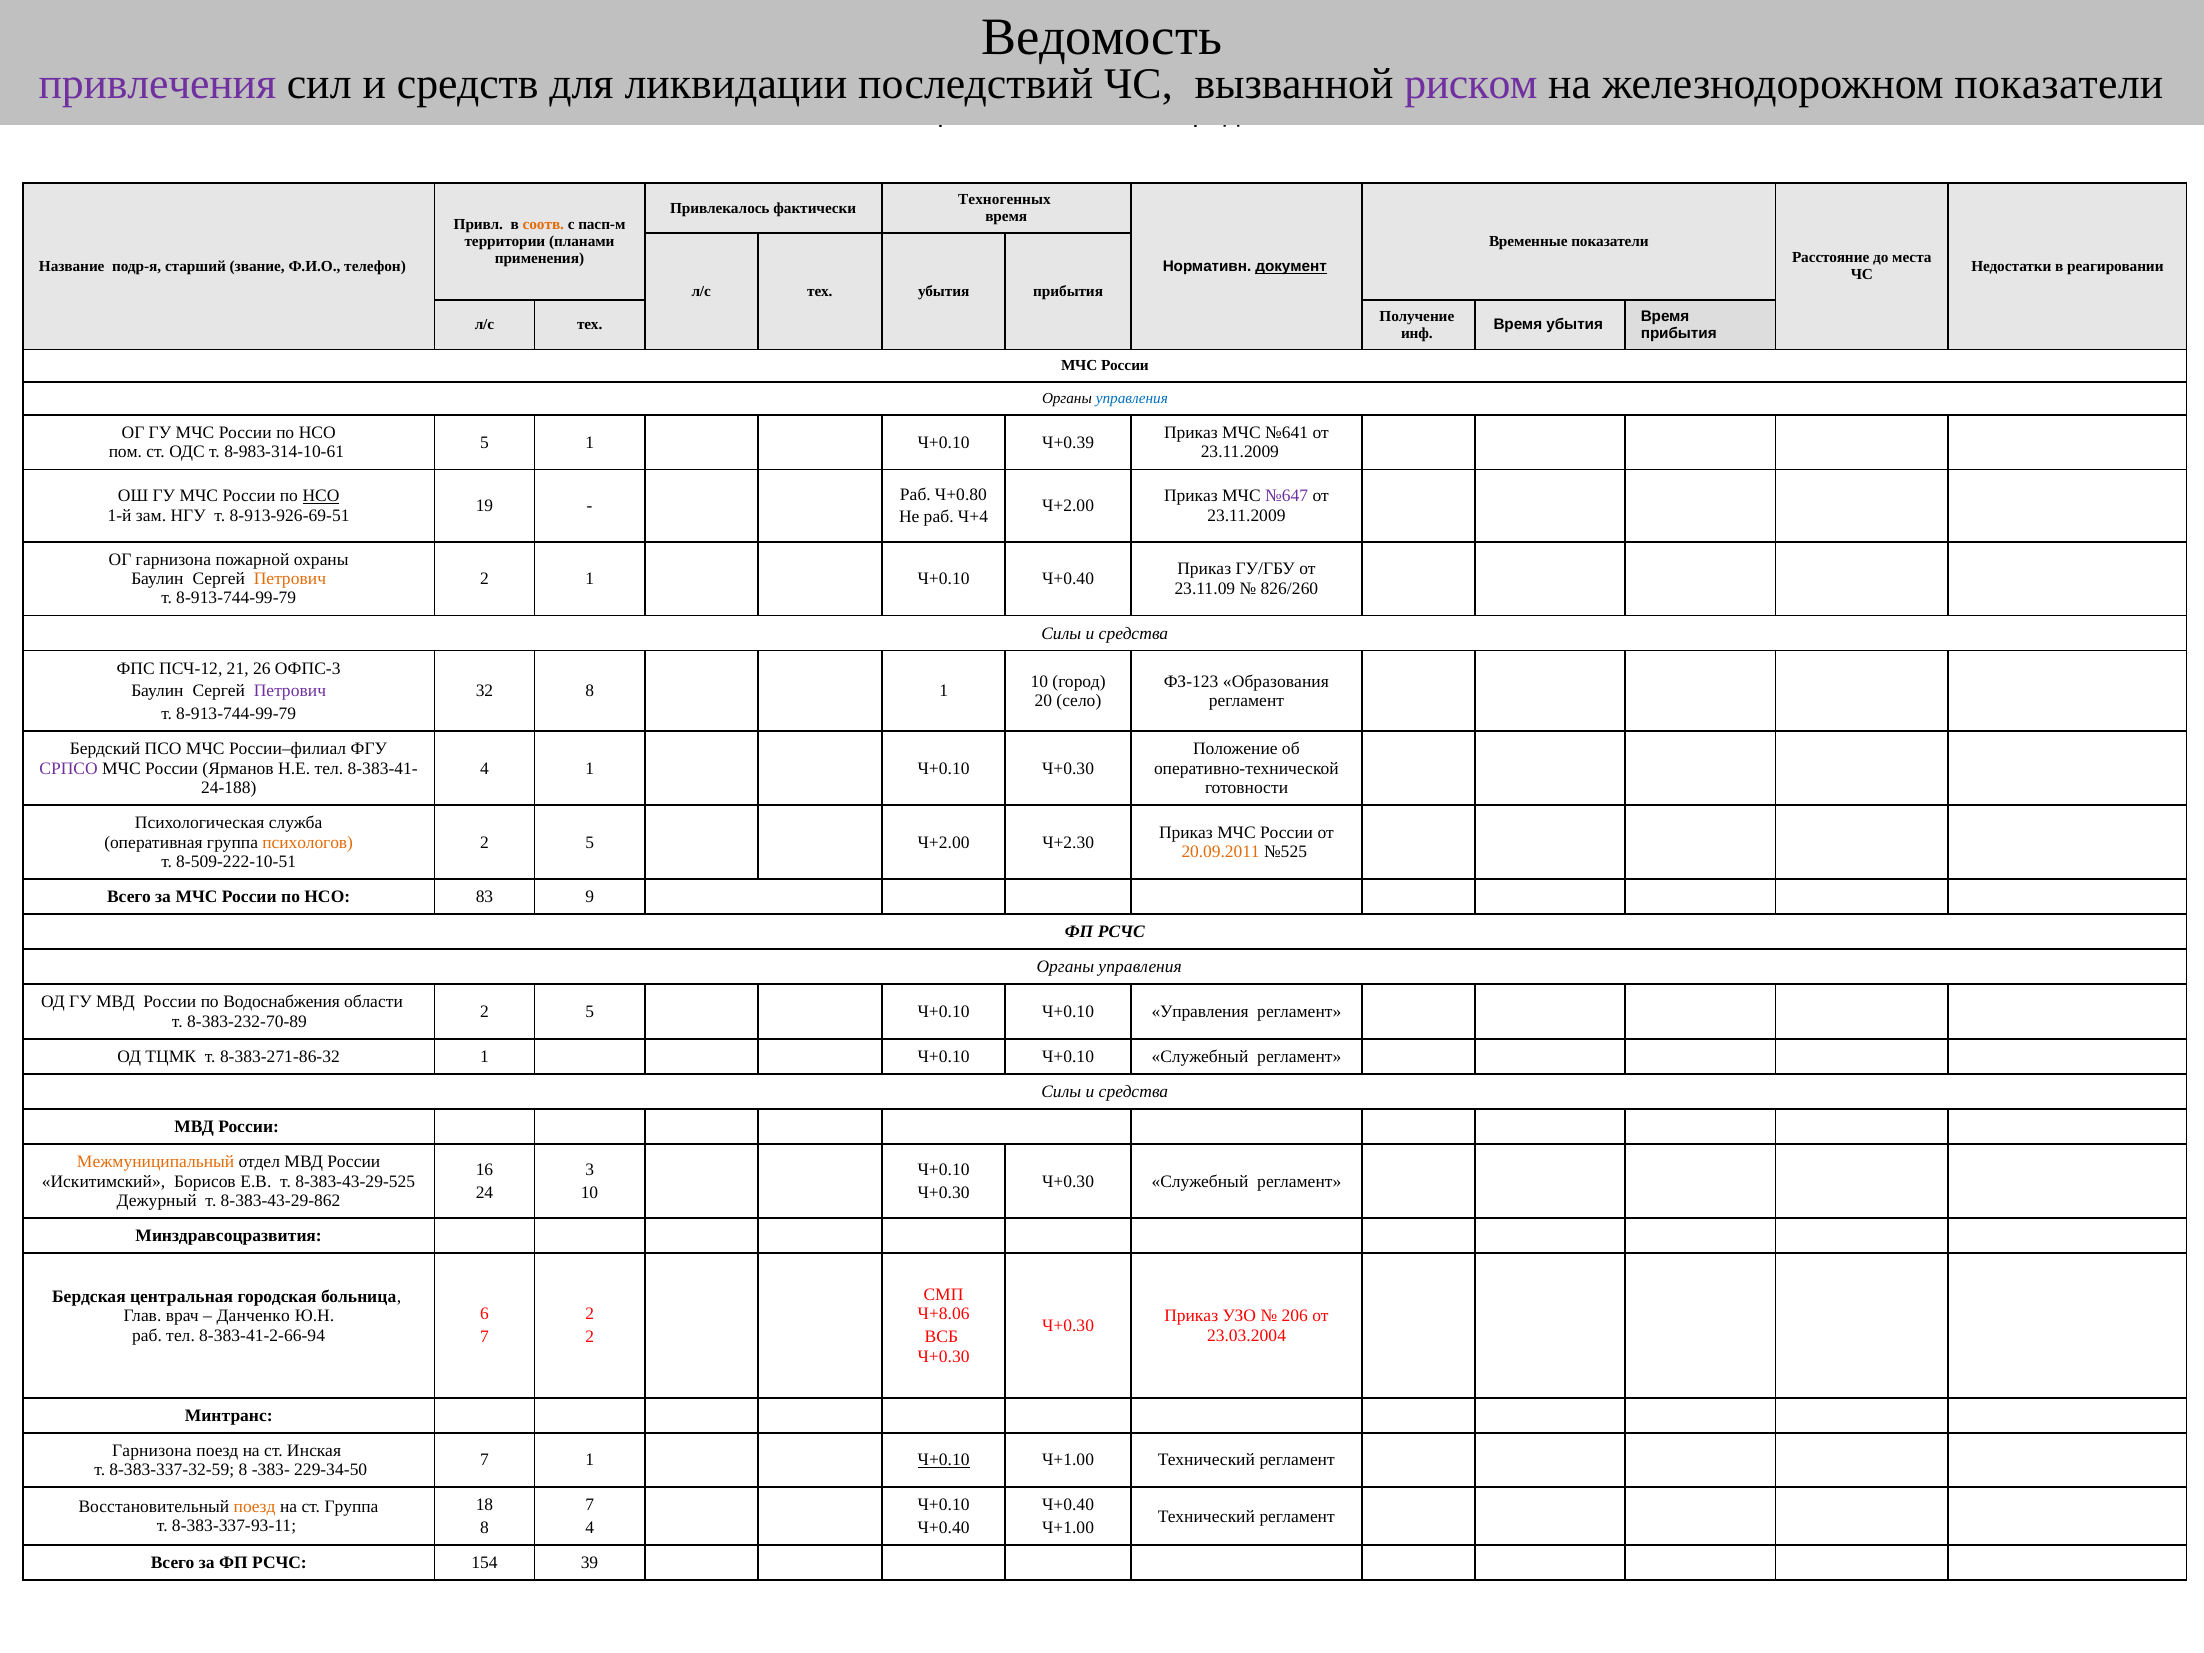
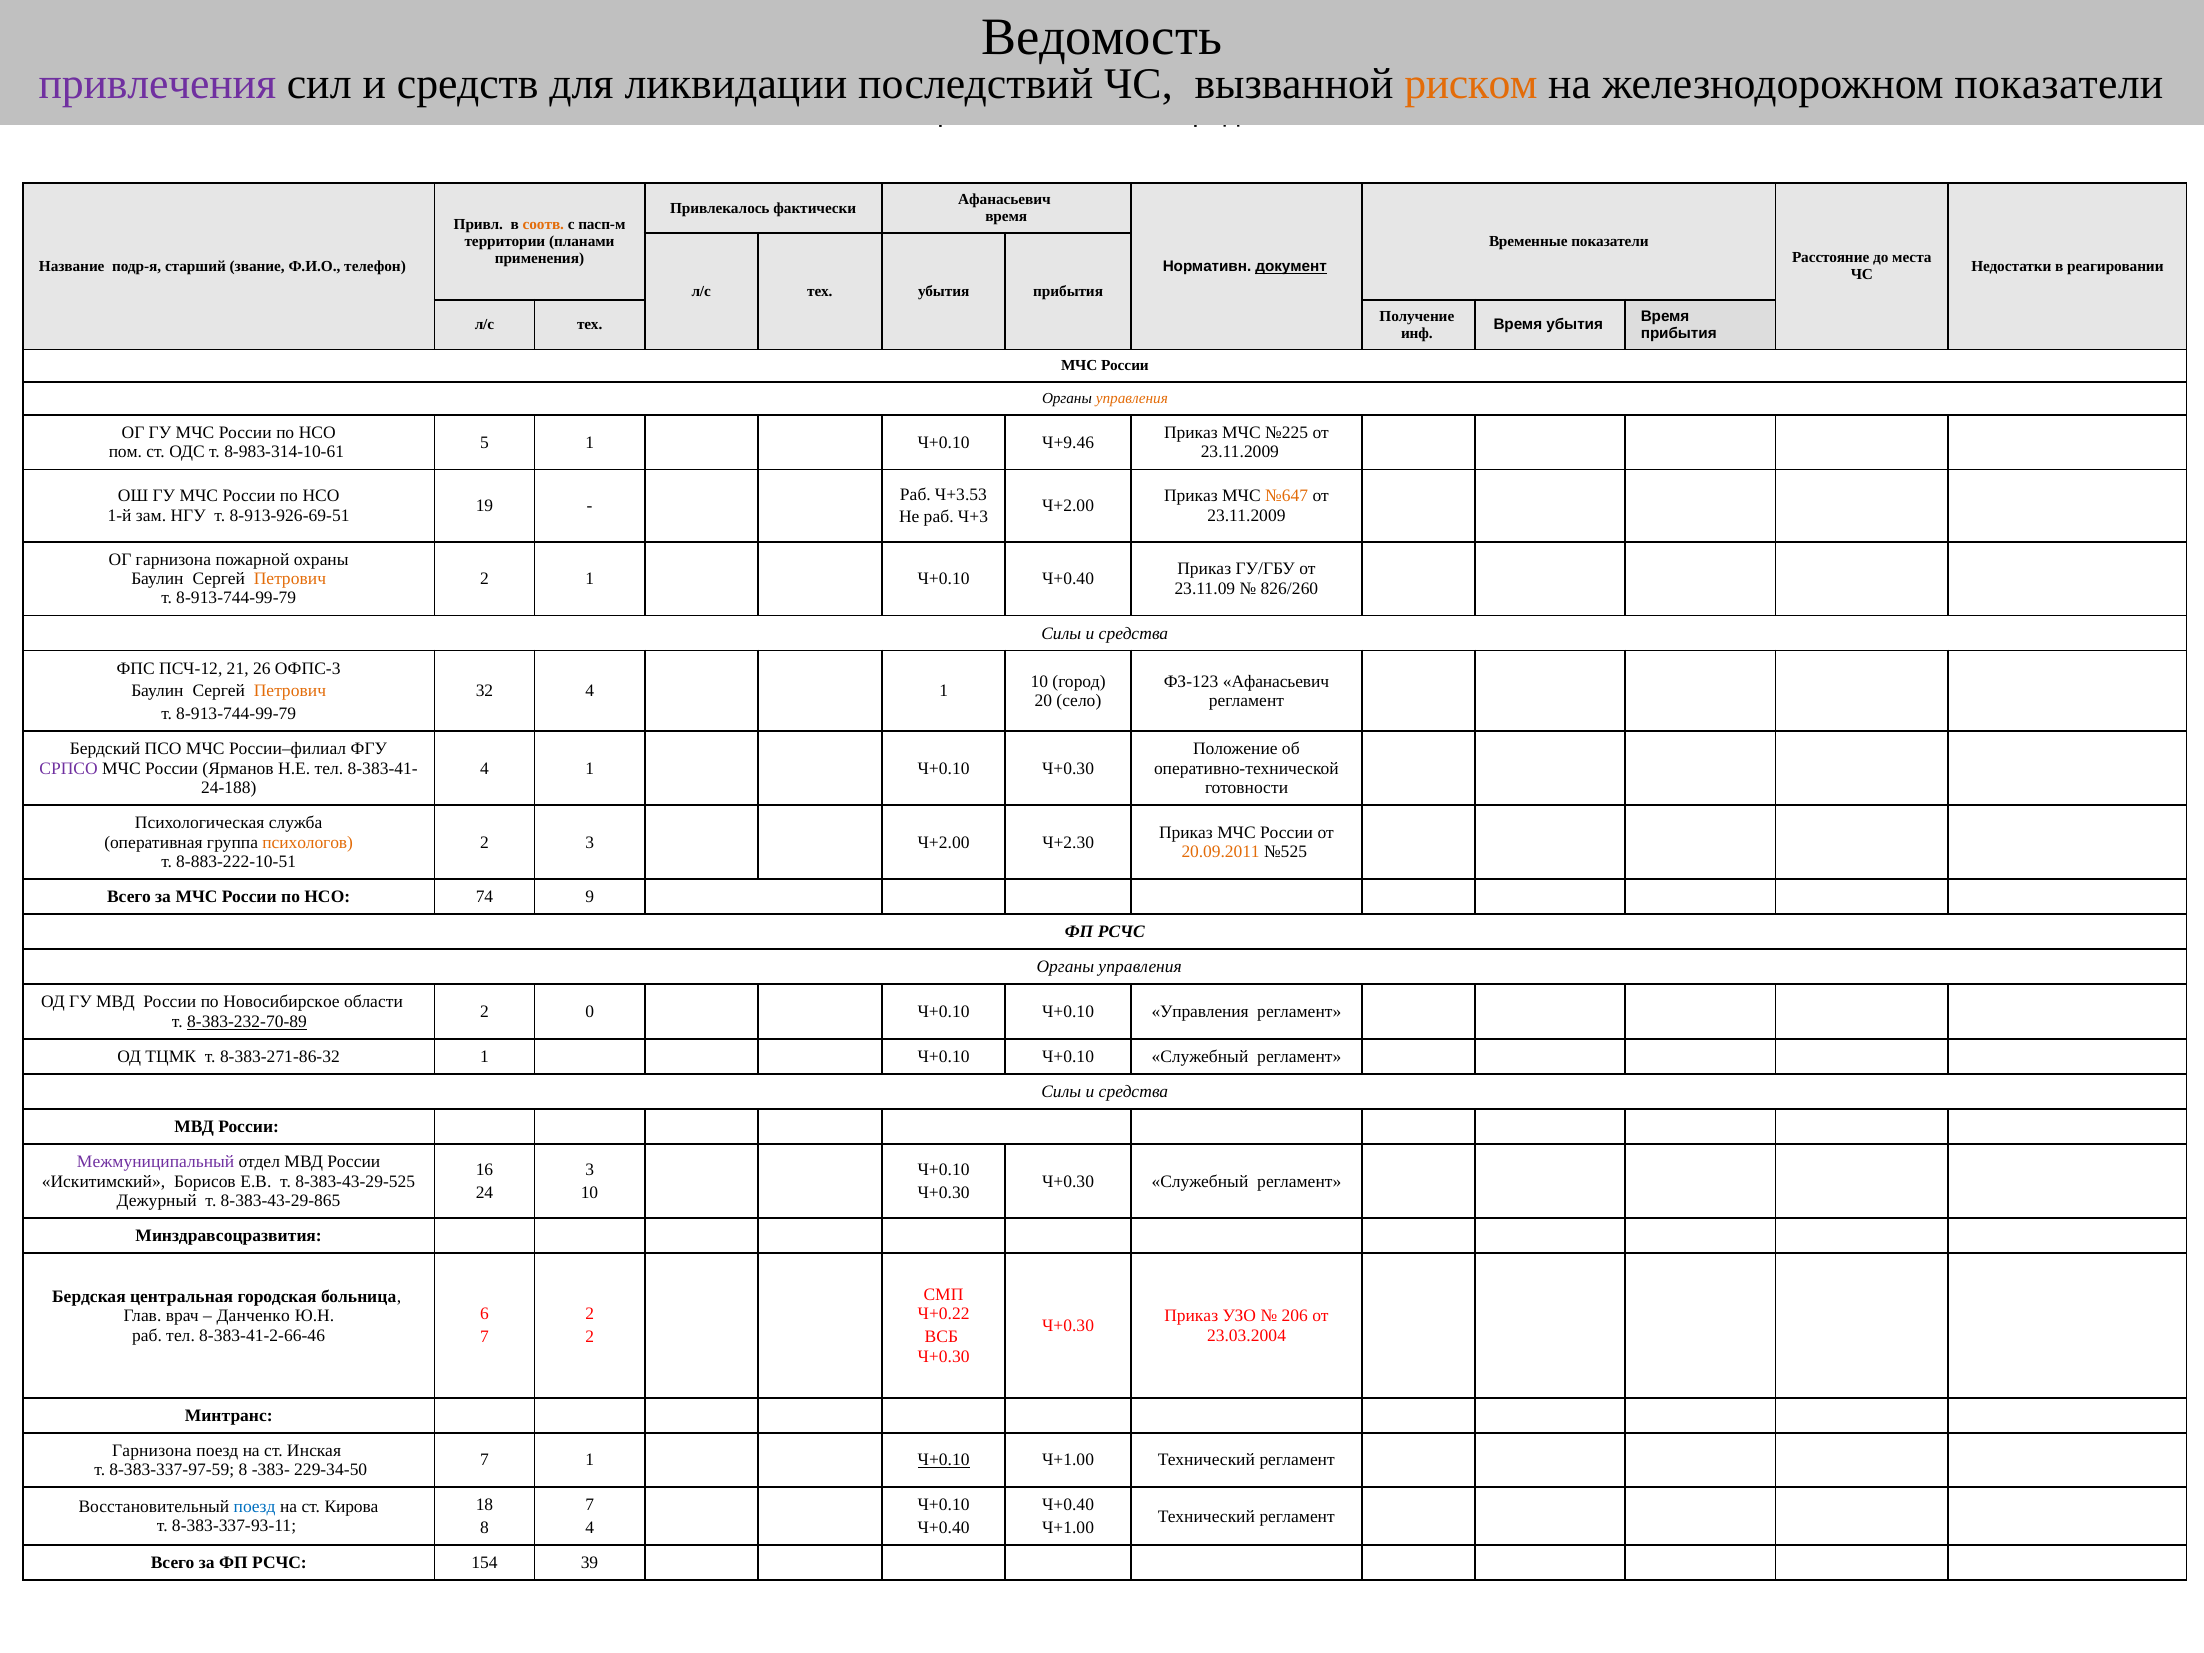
риском colour: purple -> orange (1471, 84)
Техногенных: Техногенных -> Афанасьевич (1005, 200)
управления colour: blue -> orange (1132, 399)
№641: №641 -> №225 (1287, 433)
Ч+0.39: Ч+0.39 -> Ч+9.46 (1068, 442)
Ч+0.80: Ч+0.80 -> Ч+3.53 (961, 494)
НСО underline: present -> none (321, 496)
№647 colour: purple -> orange (1287, 496)
Ч+4: Ч+4 -> Ч+3 (973, 517)
ФЗ-123 Образования: Образования -> Афанасьевич (1276, 682)
Петрович colour: purple -> orange (290, 691)
32 8: 8 -> 4 (590, 691)
5: 5 -> 3 (590, 842)
8-509-222-10-51: 8-509-222-10-51 -> 8-883-222-10-51 (236, 862)
83: 83 -> 74 (484, 897)
Водоснабжения: Водоснабжения -> Новосибирское (281, 1002)
5: 5 -> 0 (590, 1012)
8-383-232-70-89 underline: none -> present (247, 1022)
Межмуниципальный colour: orange -> purple (156, 1162)
8-383-43-29-862: 8-383-43-29-862 -> 8-383-43-29-865 (281, 1201)
Ч+8.06: Ч+8.06 -> Ч+0.22 (944, 1314)
8-383-41-2-66-94: 8-383-41-2-66-94 -> 8-383-41-2-66-46 (262, 1335)
8-383-337-32-59: 8-383-337-32-59 -> 8-383-337-97-59 (172, 1470)
поезд colour: orange -> blue (255, 1507)
ст Группа: Группа -> Кирова (351, 1507)
